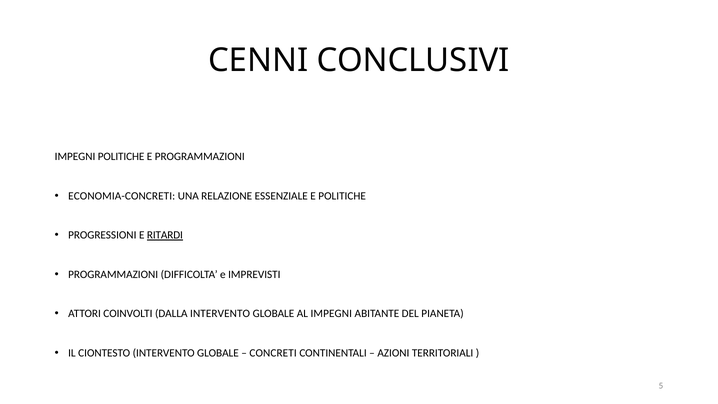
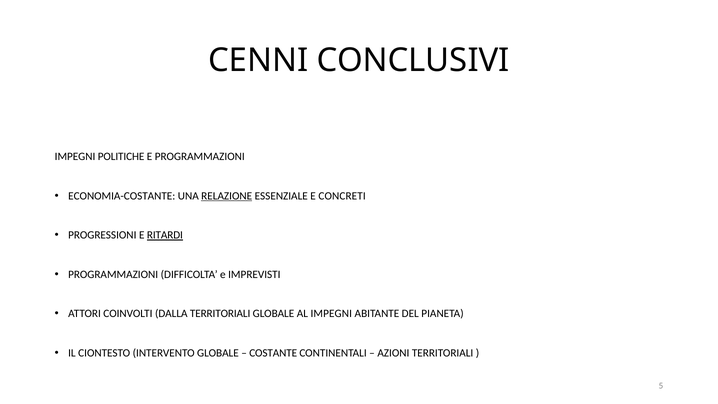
ECONOMIA-CONCRETI: ECONOMIA-CONCRETI -> ECONOMIA-COSTANTE (122, 196)
RELAZIONE underline: none -> present (227, 196)
E POLITICHE: POLITICHE -> CONCRETI (342, 196)
DALLA INTERVENTO: INTERVENTO -> TERRITORIALI (220, 314)
CONCRETI: CONCRETI -> COSTANTE (273, 353)
